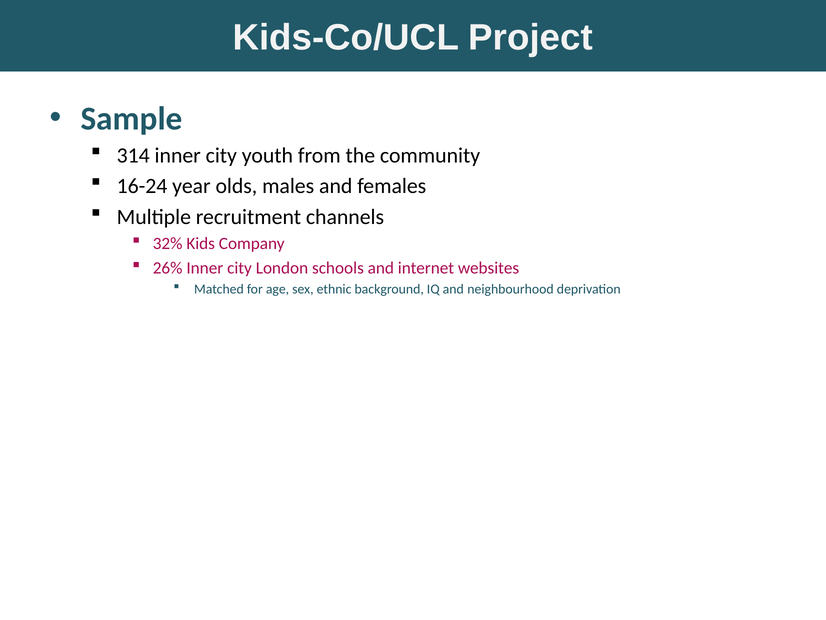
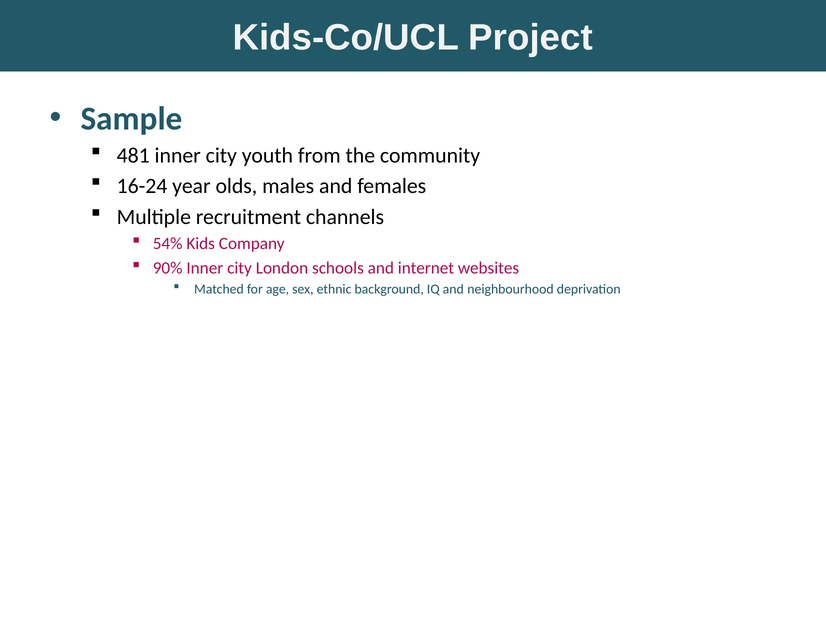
314: 314 -> 481 (133, 155)
32%: 32% -> 54% (168, 244)
26%: 26% -> 90% (168, 268)
